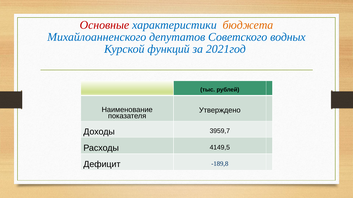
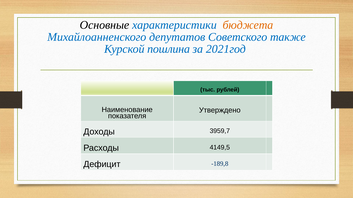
Основные colour: red -> black (104, 25)
водных: водных -> также (288, 37)
функций: функций -> пошлина (169, 49)
